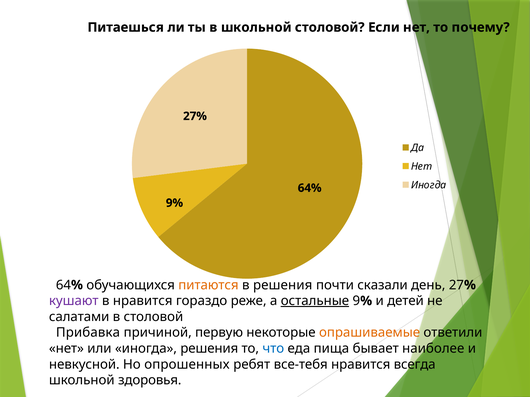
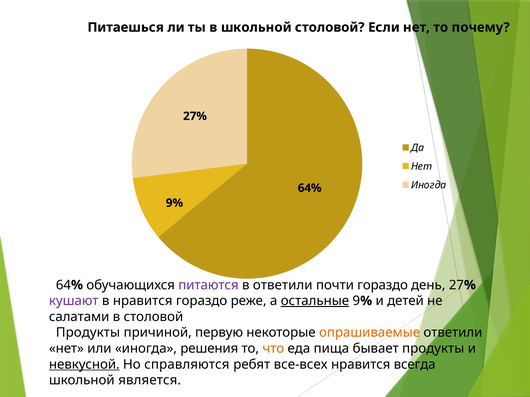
питаются colour: orange -> purple (208, 285)
в решения: решения -> ответили (283, 285)
почти сказали: сказали -> гораздо (383, 285)
Прибавка: Прибавка -> Продукты (88, 333)
что colour: blue -> orange (273, 349)
бывает наиболее: наиболее -> продукты (433, 349)
невкусной underline: none -> present (84, 365)
опрошенных: опрошенных -> справляются (187, 365)
все-тебя: все-тебя -> все-всех (301, 365)
здоровья: здоровья -> является (150, 381)
